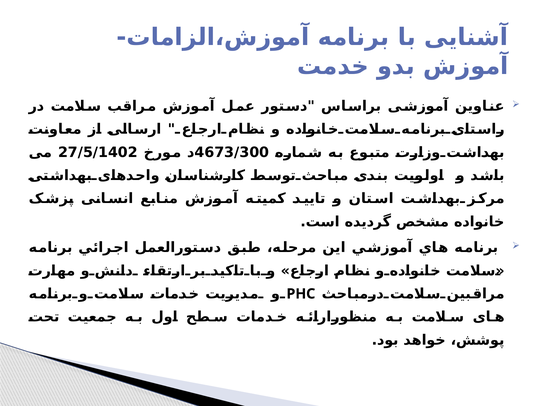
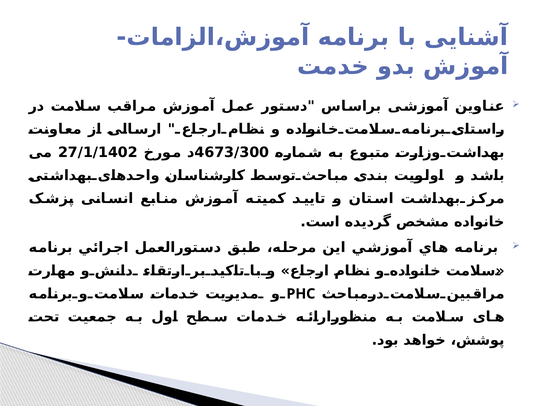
27/5/1402: 27/5/1402 -> 27/1/1402 (98, 152)
